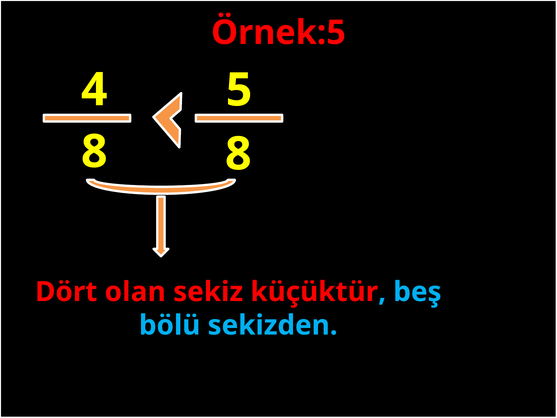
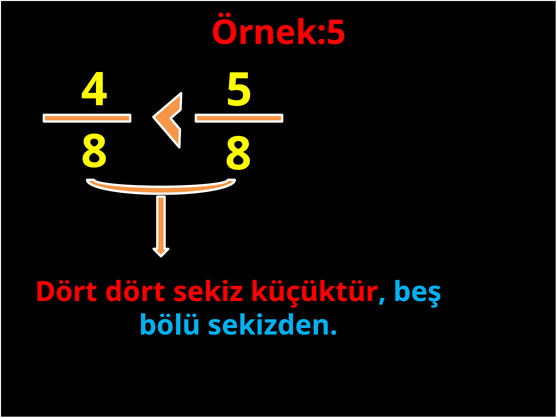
Dört olan: olan -> dört (135, 292)
